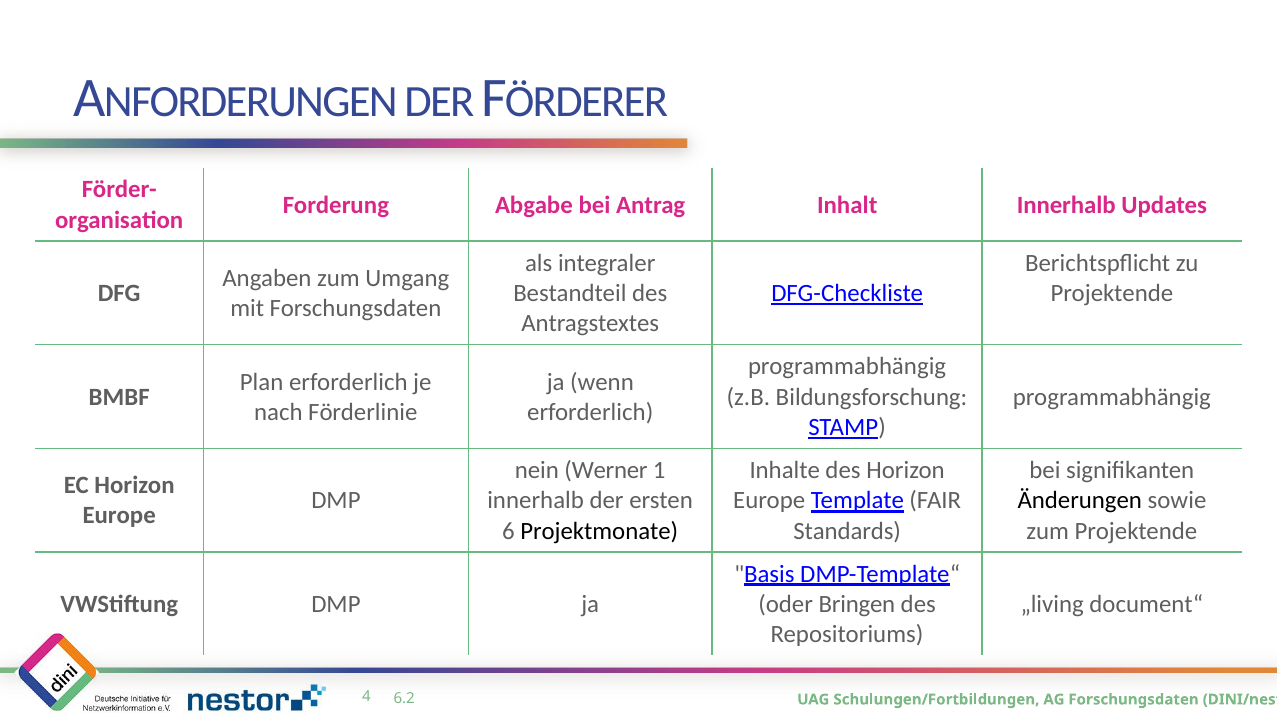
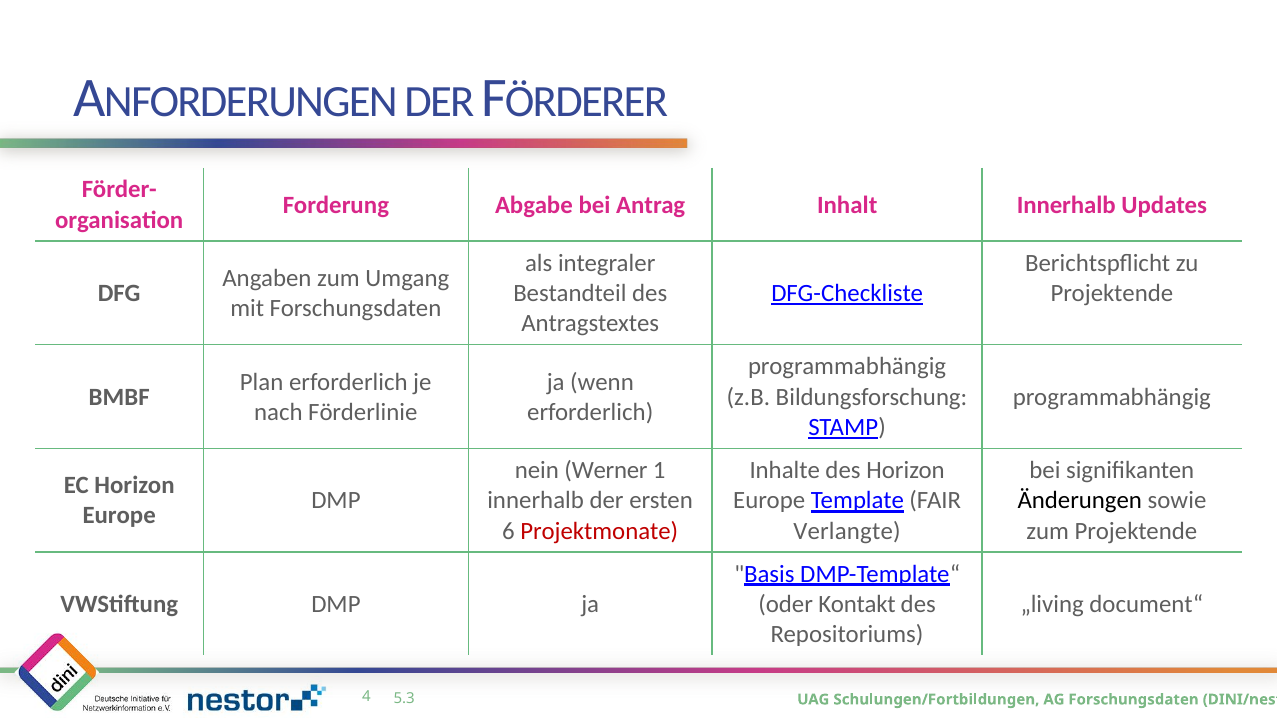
Projektmonate colour: black -> red (599, 531)
Standards: Standards -> Verlangte (847, 531)
Bringen: Bringen -> Kontakt (857, 604)
6.2: 6.2 -> 5.3 (404, 699)
